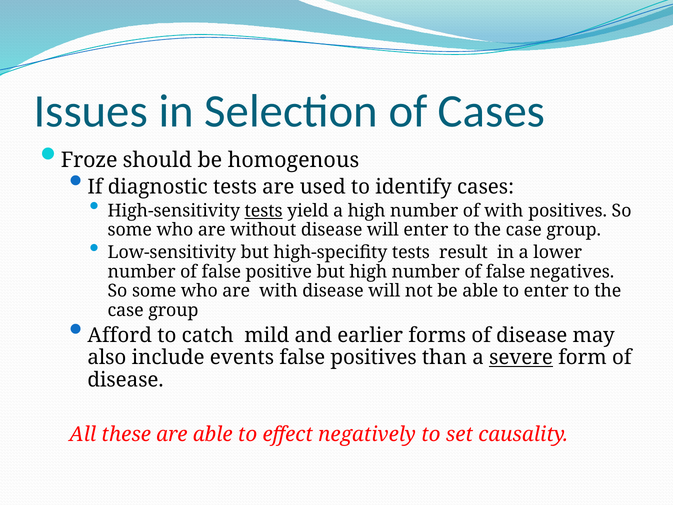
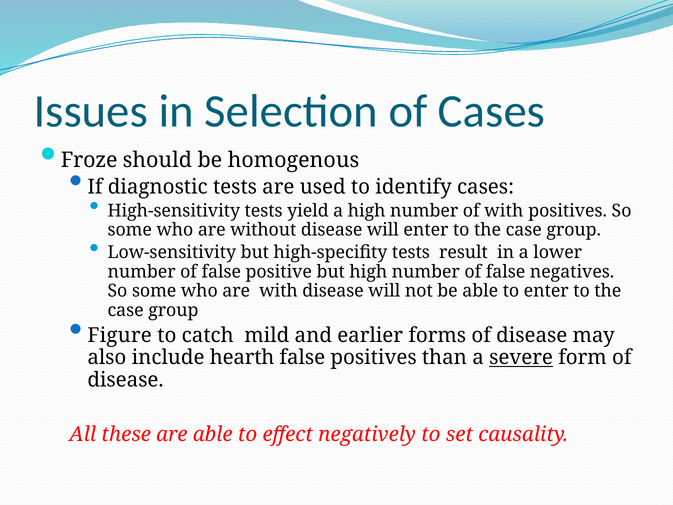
tests underline: present -> none (264, 211)
Afford: Afford -> Figure (120, 335)
events: events -> hearth (242, 357)
